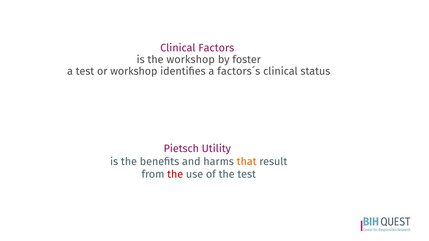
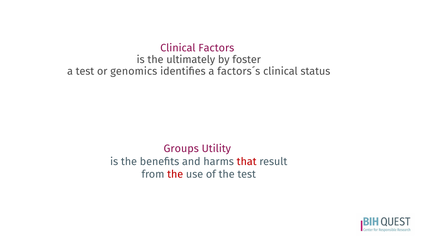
the workshop: workshop -> ultimately (191, 60)
or workshop: workshop -> genomics (134, 71)
Pietsch: Pietsch -> Groups (181, 149)
that colour: orange -> red (247, 162)
